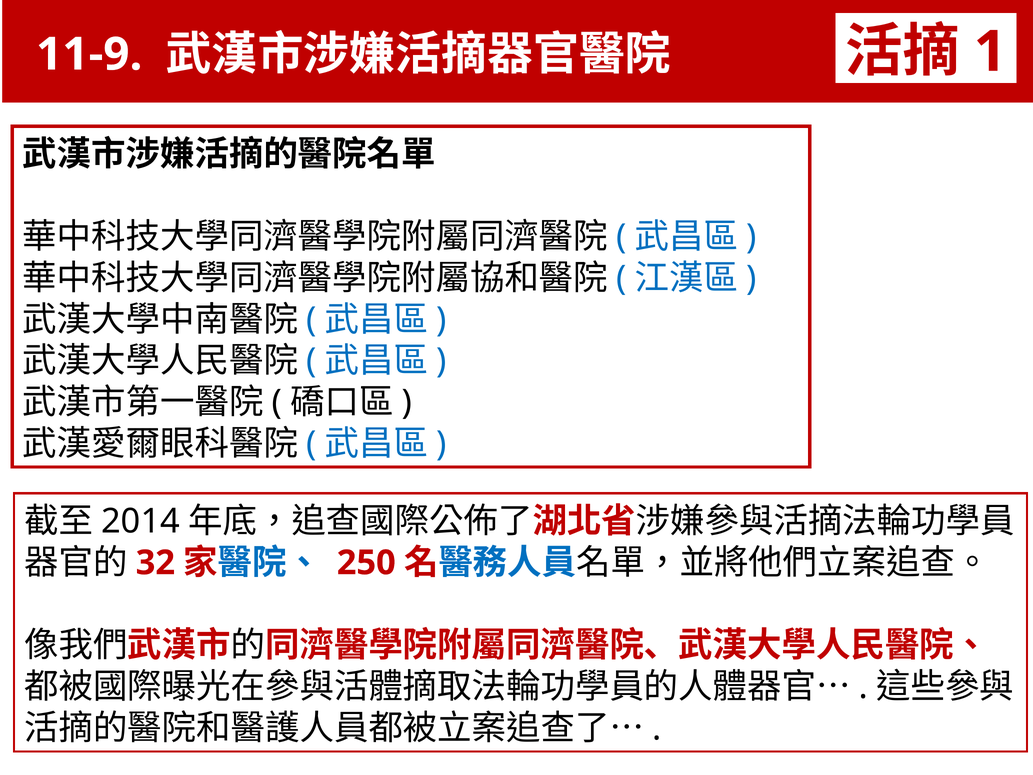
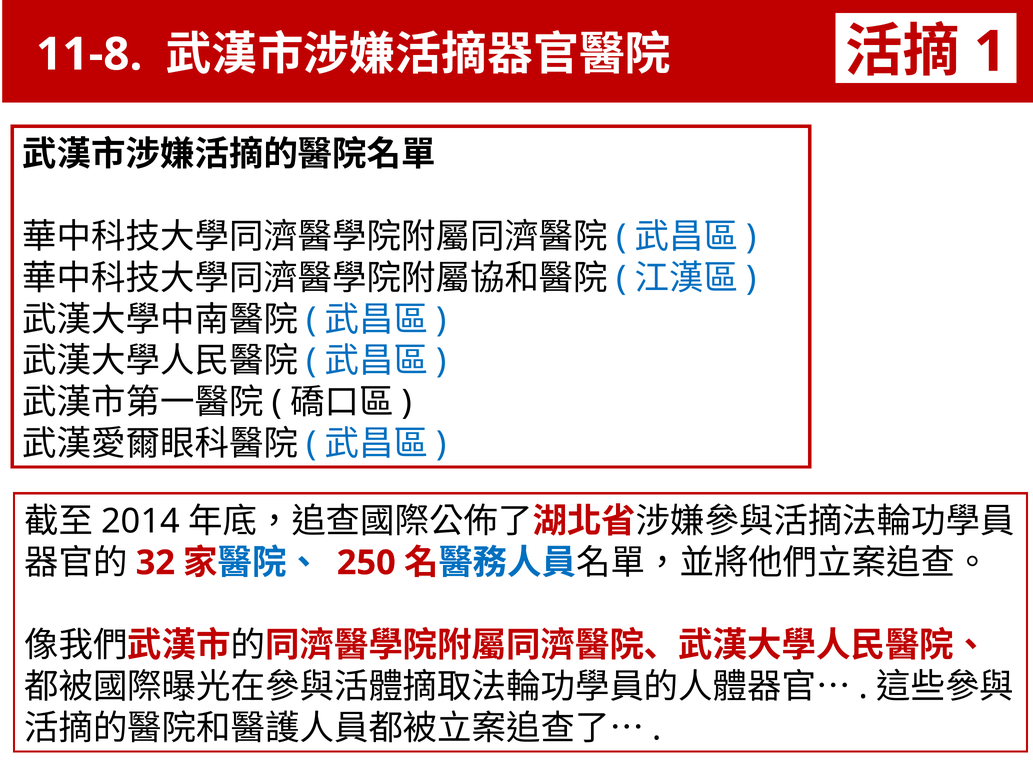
11-9: 11-9 -> 11-8 (89, 54)
